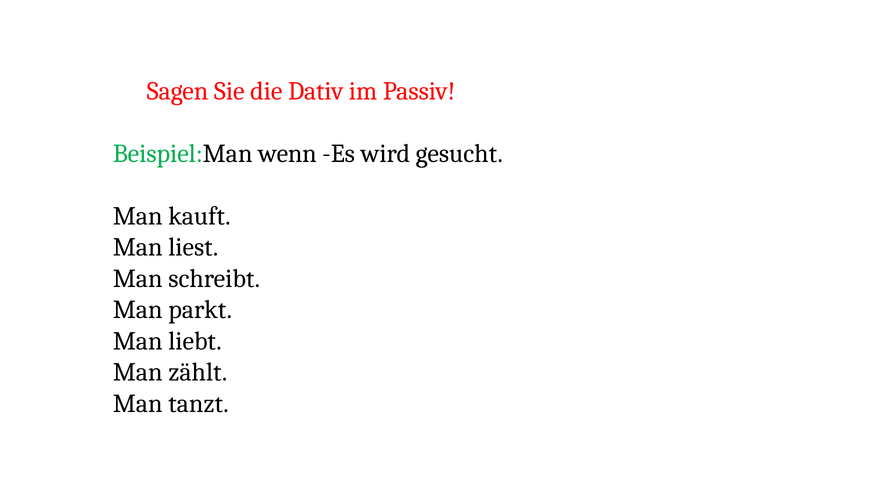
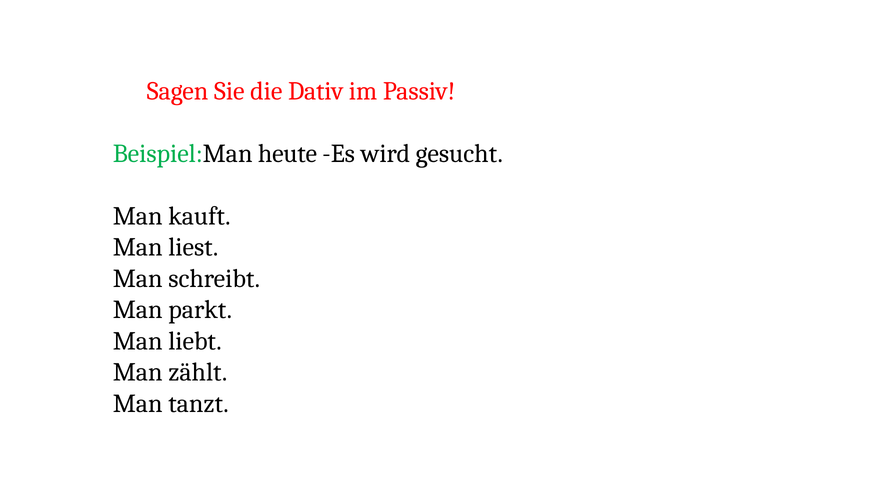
wenn: wenn -> heute (287, 154)
